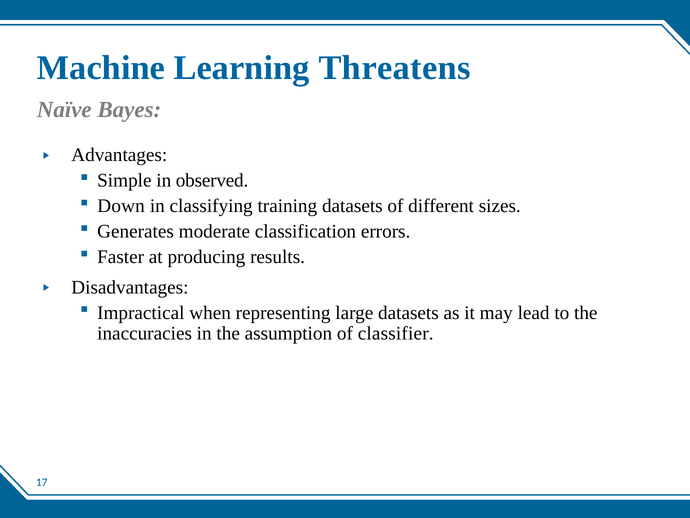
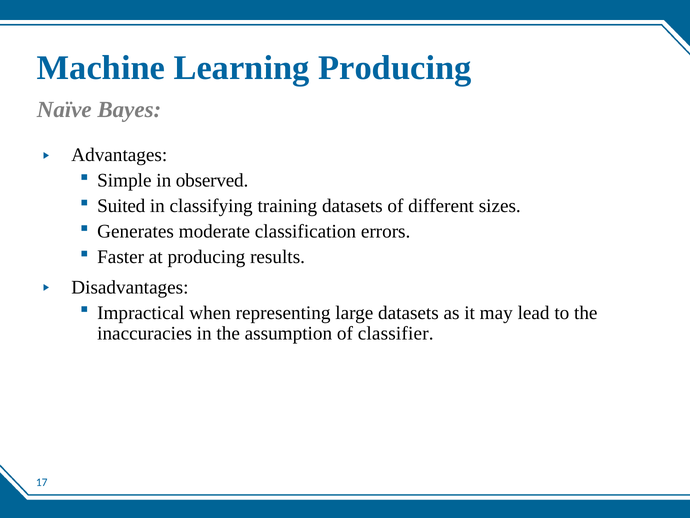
Learning Threatens: Threatens -> Producing (395, 68)
Down: Down -> Suited (121, 206)
